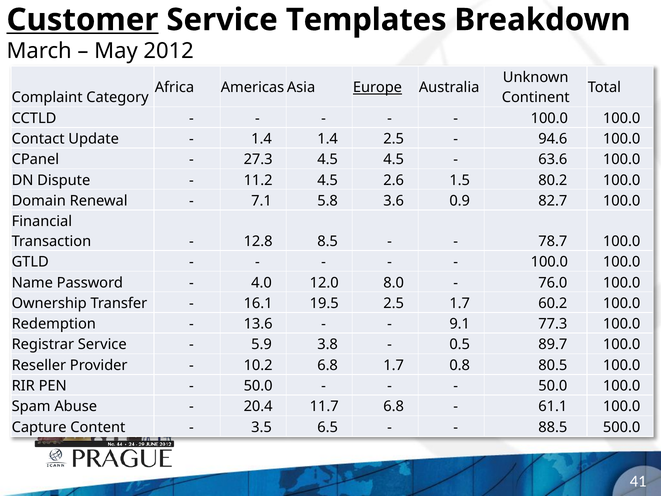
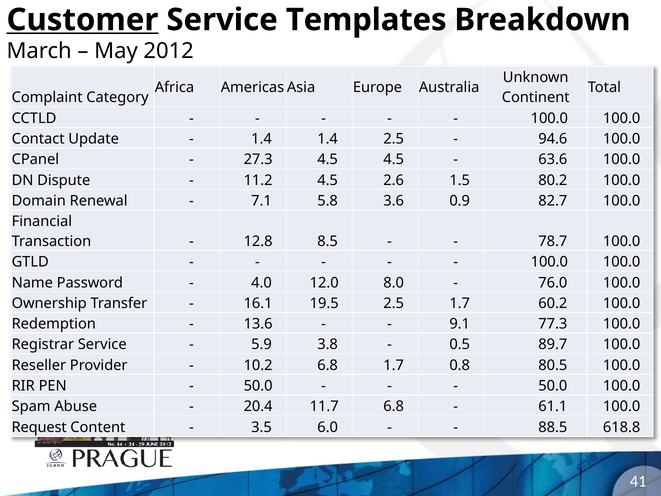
Europe underline: present -> none (377, 88)
Capture: Capture -> Request (39, 427)
6.5: 6.5 -> 6.0 (328, 427)
500.0: 500.0 -> 618.8 (622, 427)
